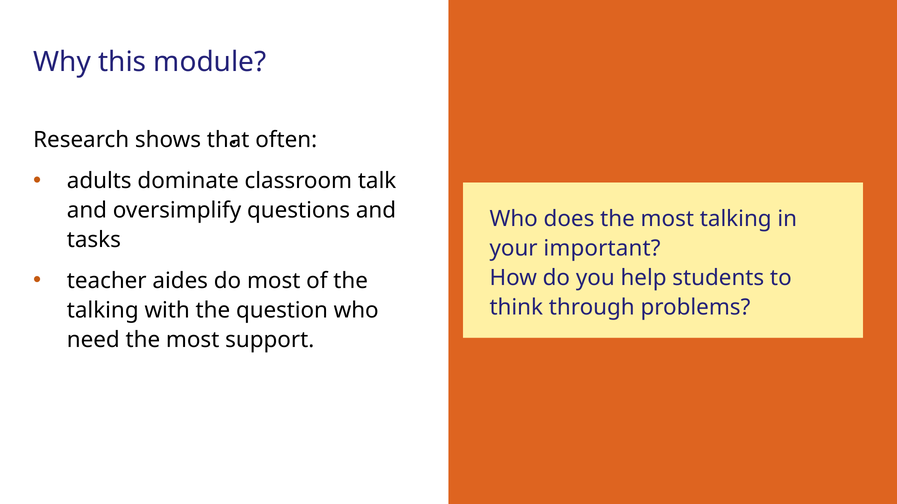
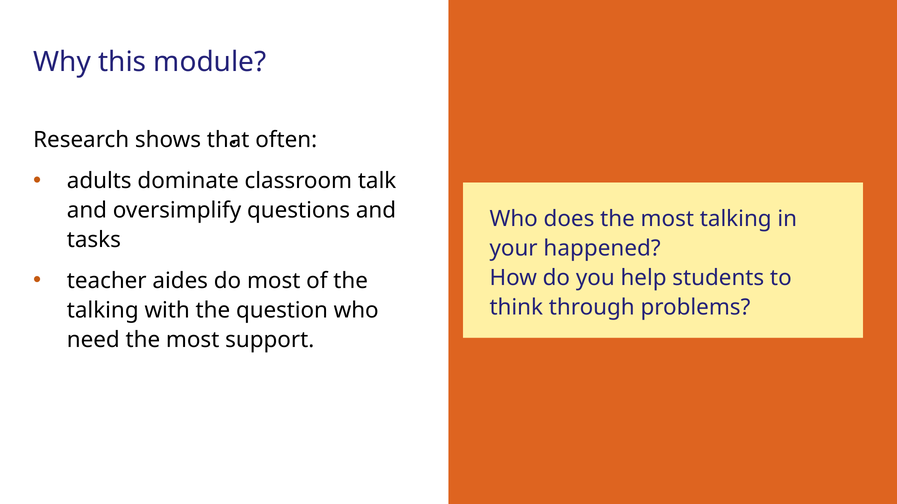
important: important -> happened (602, 249)
